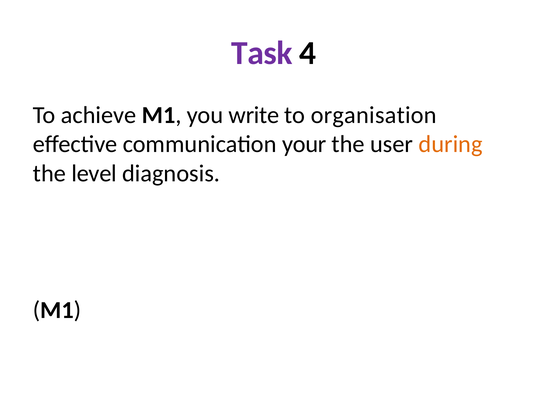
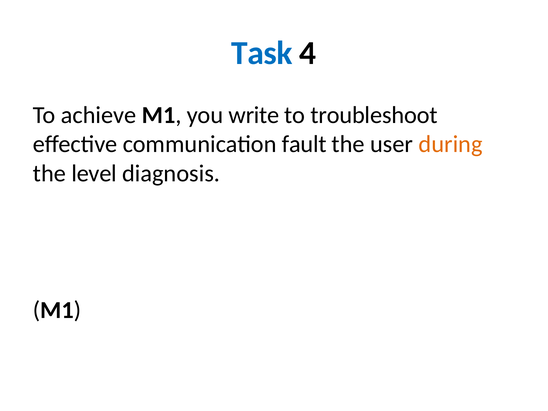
Task colour: purple -> blue (262, 53)
organisation: organisation -> troubleshoot (374, 115)
your: your -> fault (304, 144)
